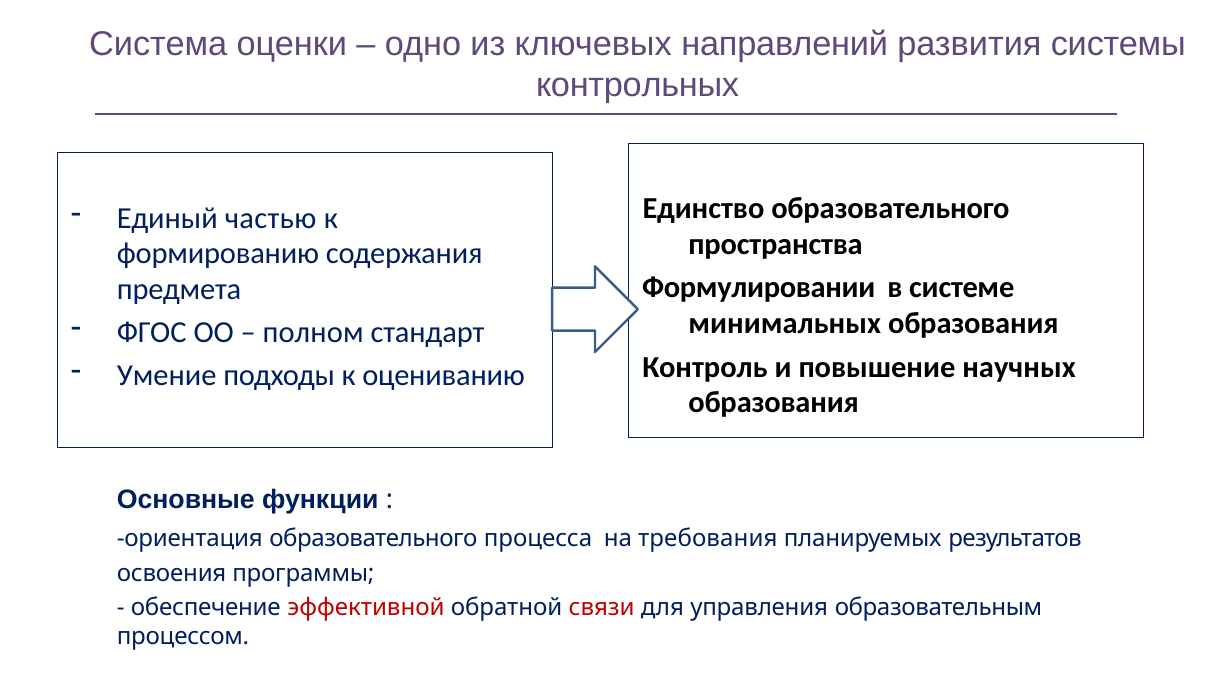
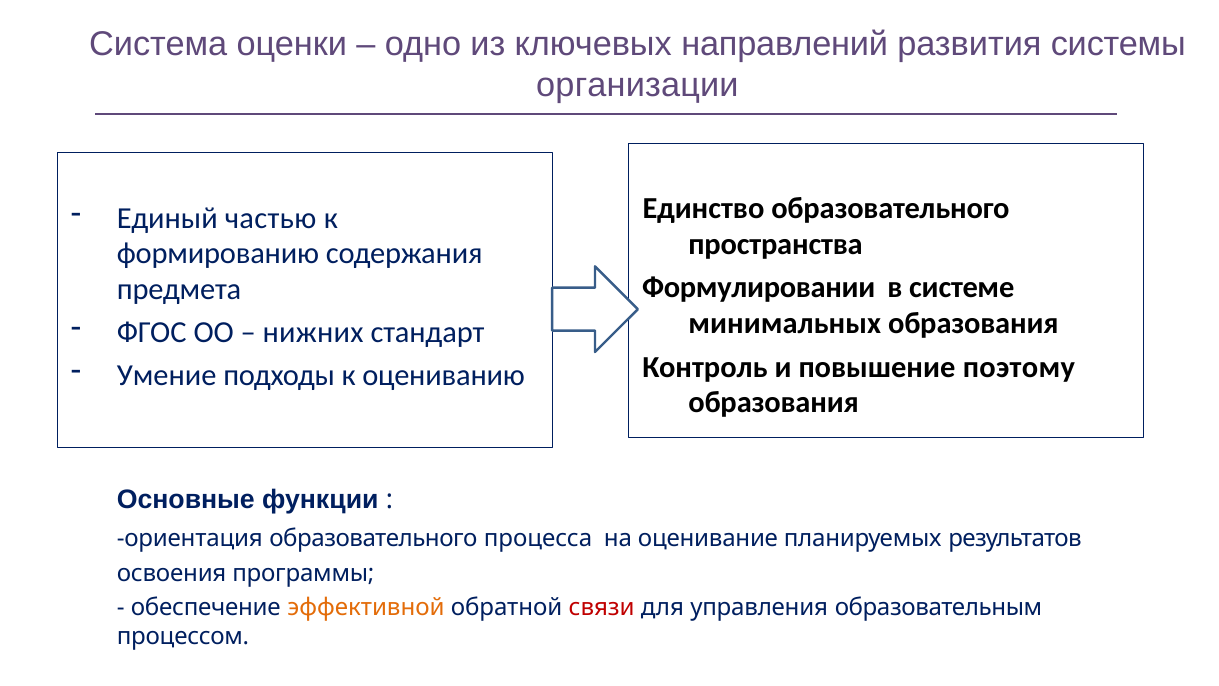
контрольных: контрольных -> организации (637, 85)
полном: полном -> нижних (313, 333)
научных: научных -> поэтому (1019, 367)
требования: требования -> оценивание (708, 538)
эффективной colour: red -> orange (366, 607)
